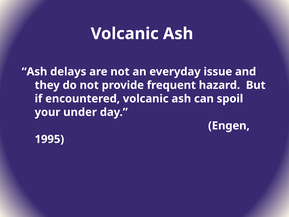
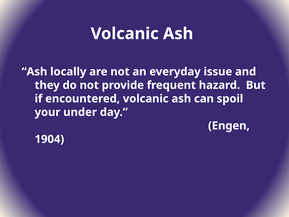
delays: delays -> locally (68, 72)
1995: 1995 -> 1904 (49, 139)
